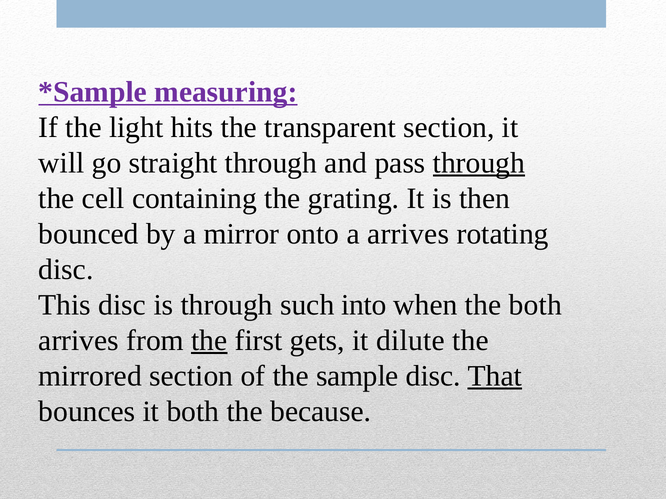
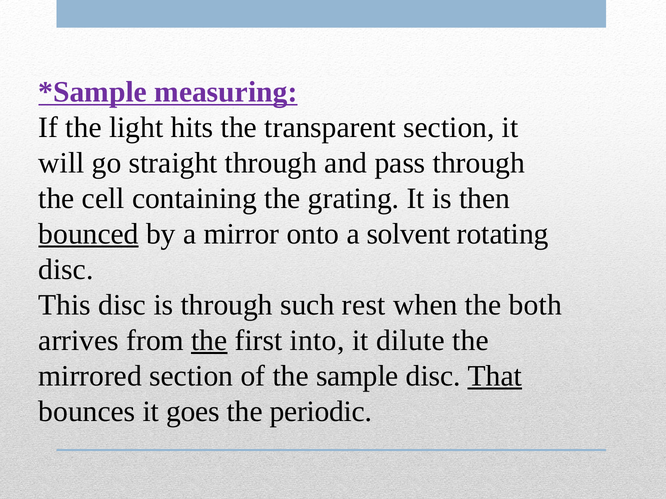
through underline: present -> none (479, 163)
bounced underline: none -> present (89, 234)
a arrives: arrives -> solvent (408, 234)
into: into -> rest (364, 305)
gets: gets -> into (317, 341)
it both: both -> goes (193, 412)
because: because -> periodic (321, 412)
